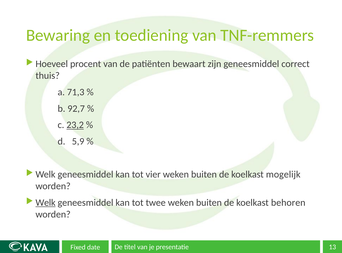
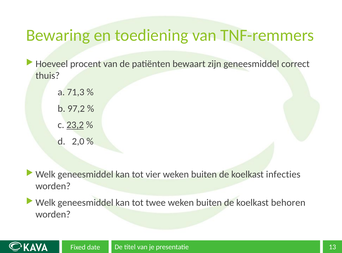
92,7: 92,7 -> 97,2 (76, 109)
5,9: 5,9 -> 2,0 (78, 142)
mogelijk: mogelijk -> infecties (283, 175)
Welk underline: present -> none (46, 203)
